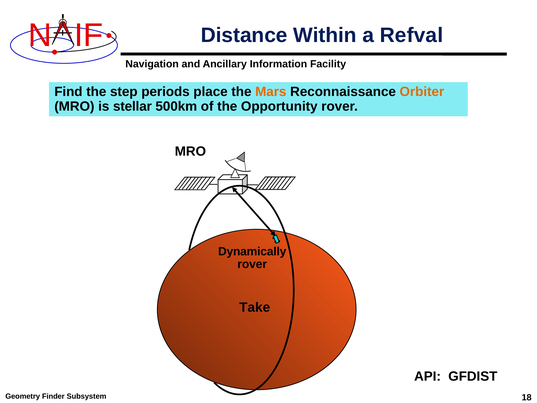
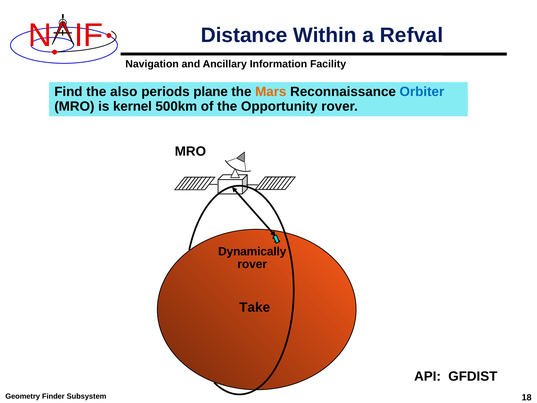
step: step -> also (124, 92)
place: place -> plane (211, 92)
Orbiter colour: orange -> blue (422, 92)
stellar: stellar -> kernel (132, 106)
